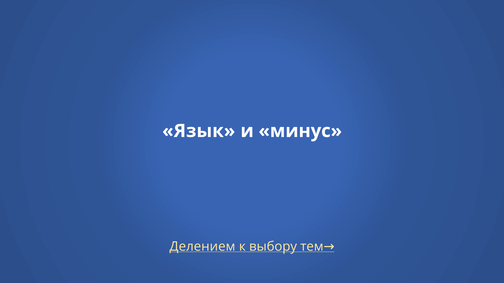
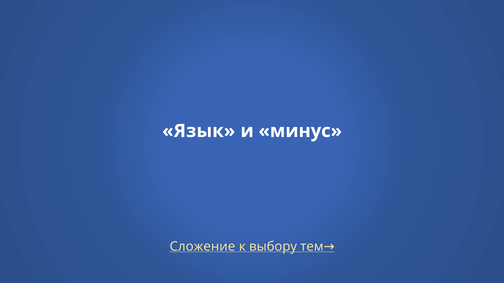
Делением: Делением -> Сложение (202, 247)
